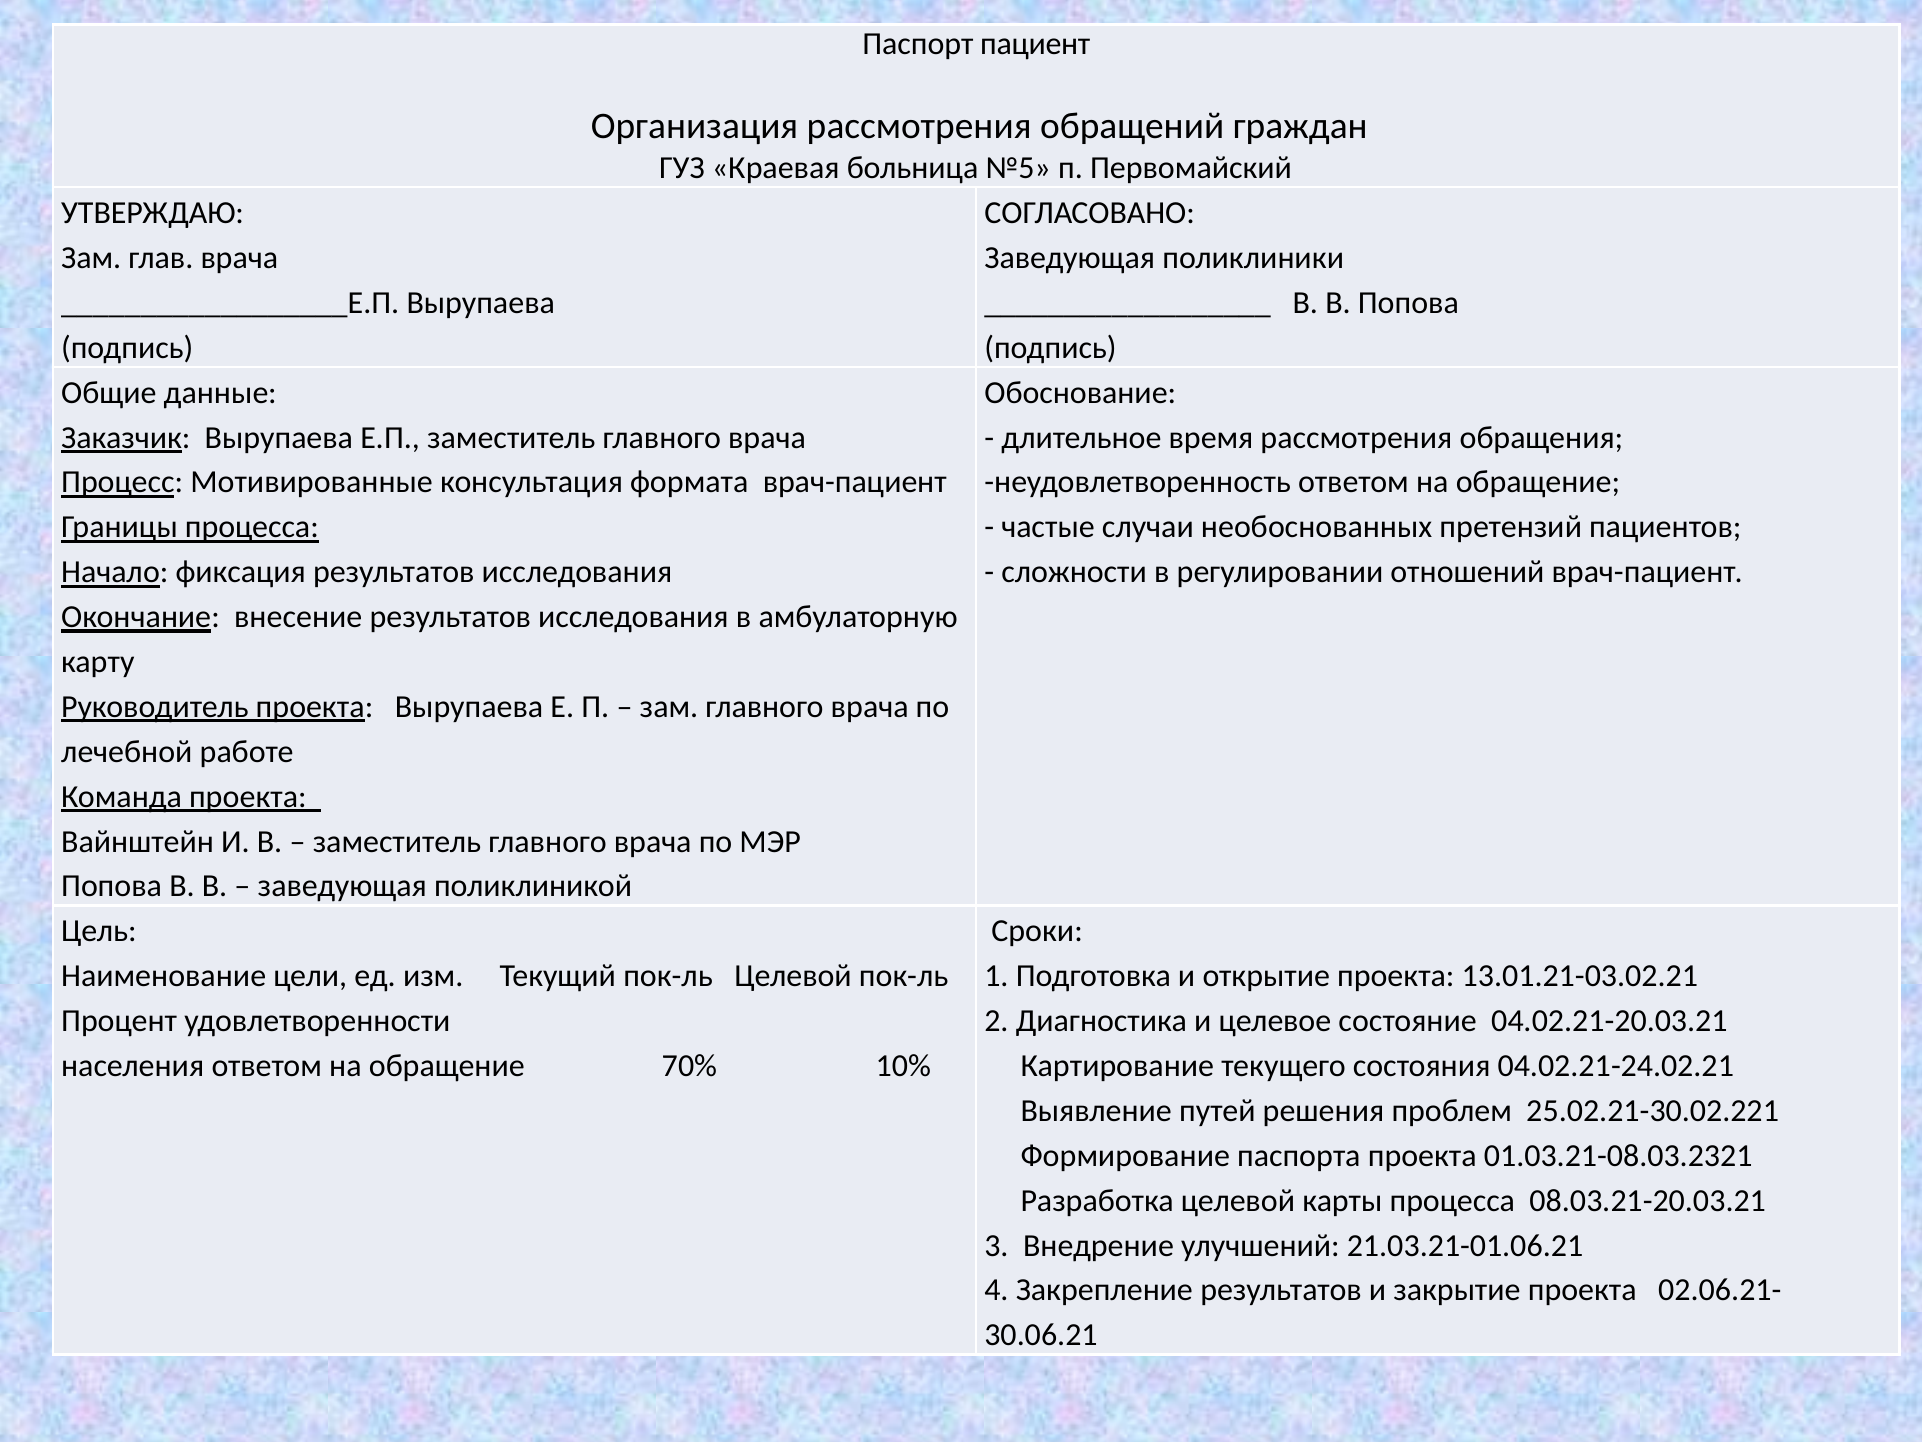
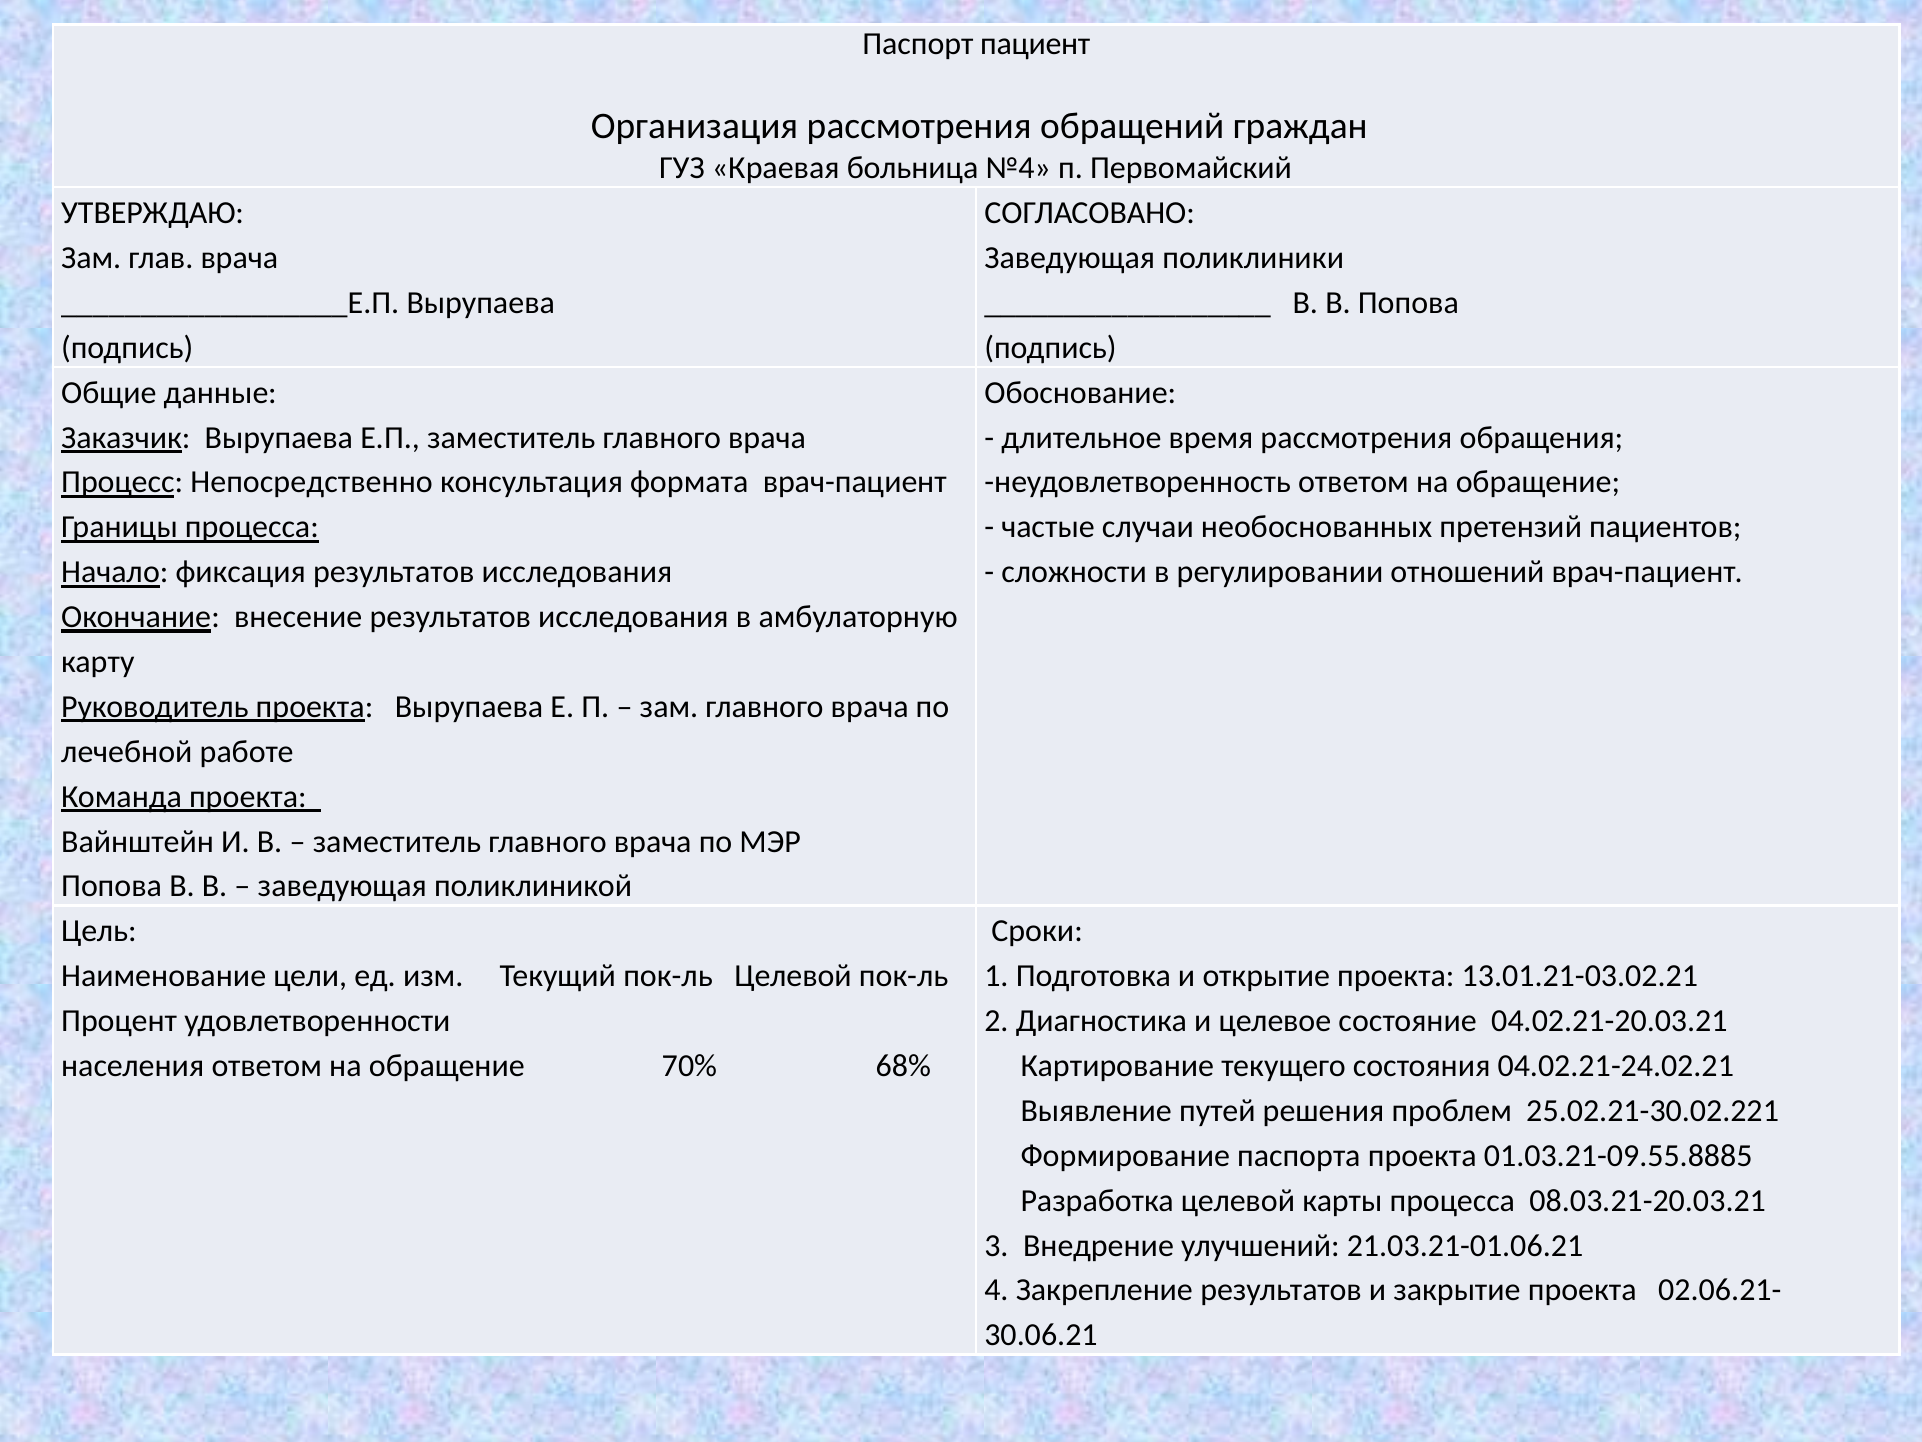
№5: №5 -> №4 (1018, 168)
Мотивированные: Мотивированные -> Непосредственно (312, 482)
10%: 10% -> 68% (903, 1066)
01.03.21-08.03.2321: 01.03.21-08.03.2321 -> 01.03.21-09.55.8885 (1618, 1155)
